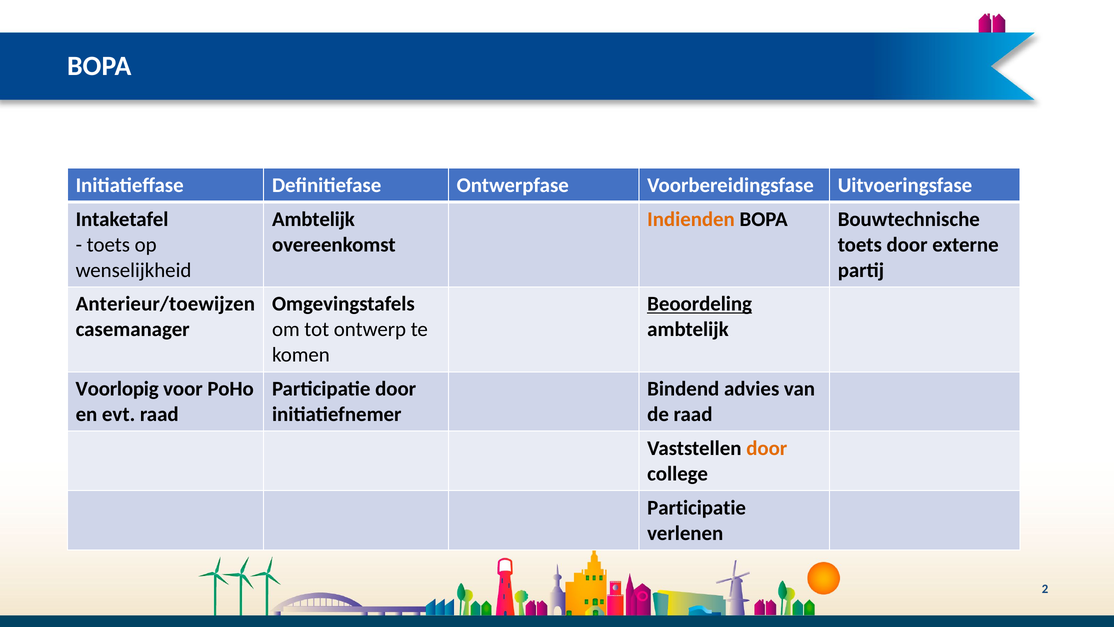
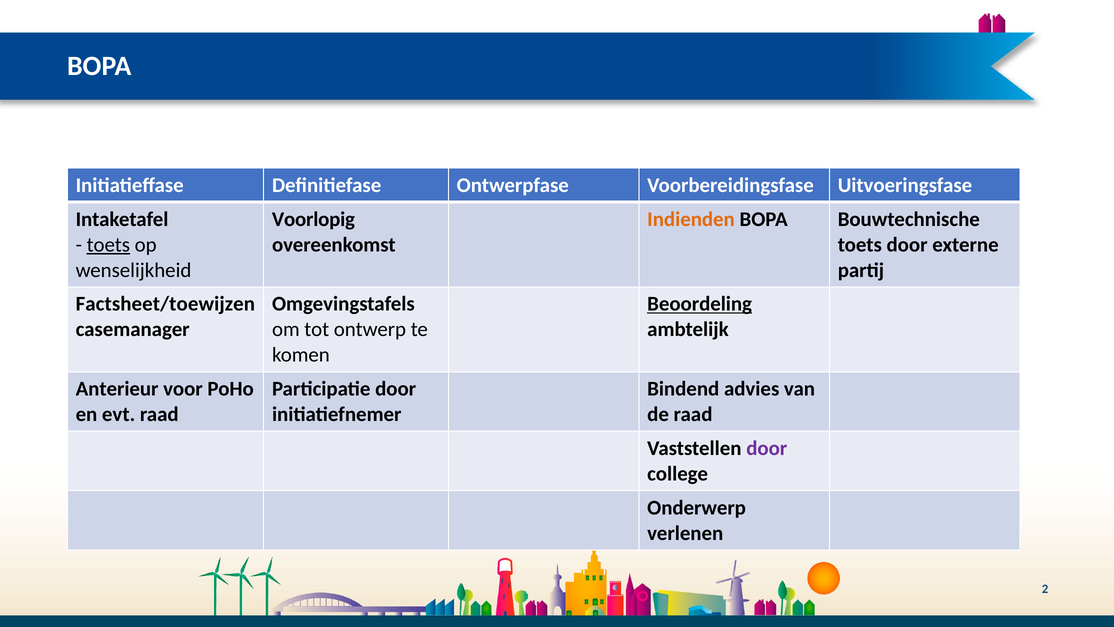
Ambtelijk: Ambtelijk -> Voorlopig (313, 219)
toets underline: none -> present (108, 245)
Anterieur/toewijzen: Anterieur/toewijzen -> Factsheet/toewijzen (165, 304)
Voorlopig: Voorlopig -> Anterieur (117, 389)
door colour: orange -> purple (767, 448)
Participatie: Participatie -> Onderwerp (697, 507)
